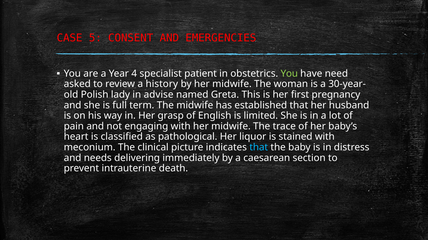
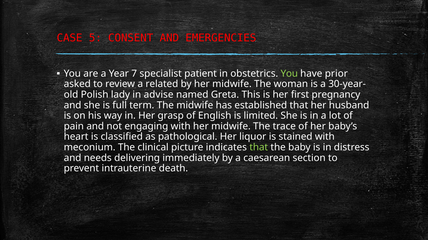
4: 4 -> 7 (134, 74)
need: need -> prior (336, 74)
history: history -> related (162, 84)
that colour: light blue -> light green (259, 148)
